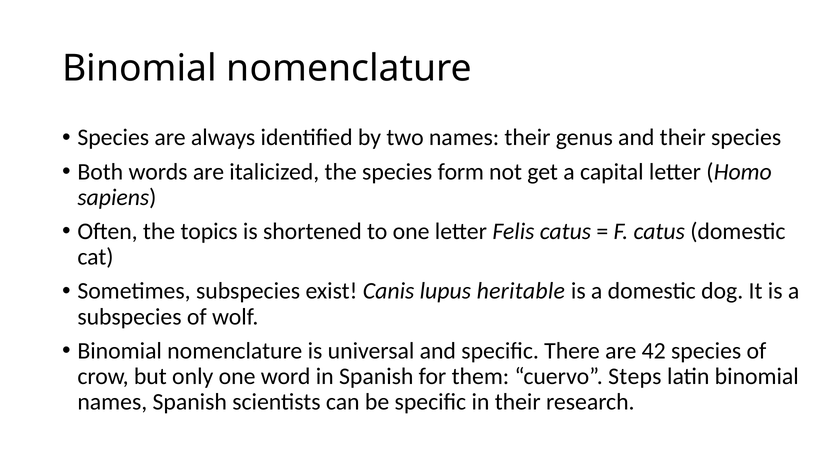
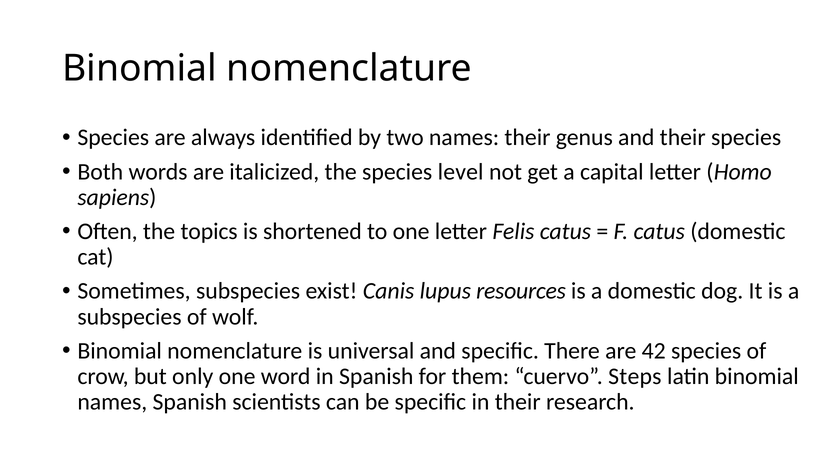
form: form -> level (461, 172)
heritable: heritable -> resources (521, 291)
